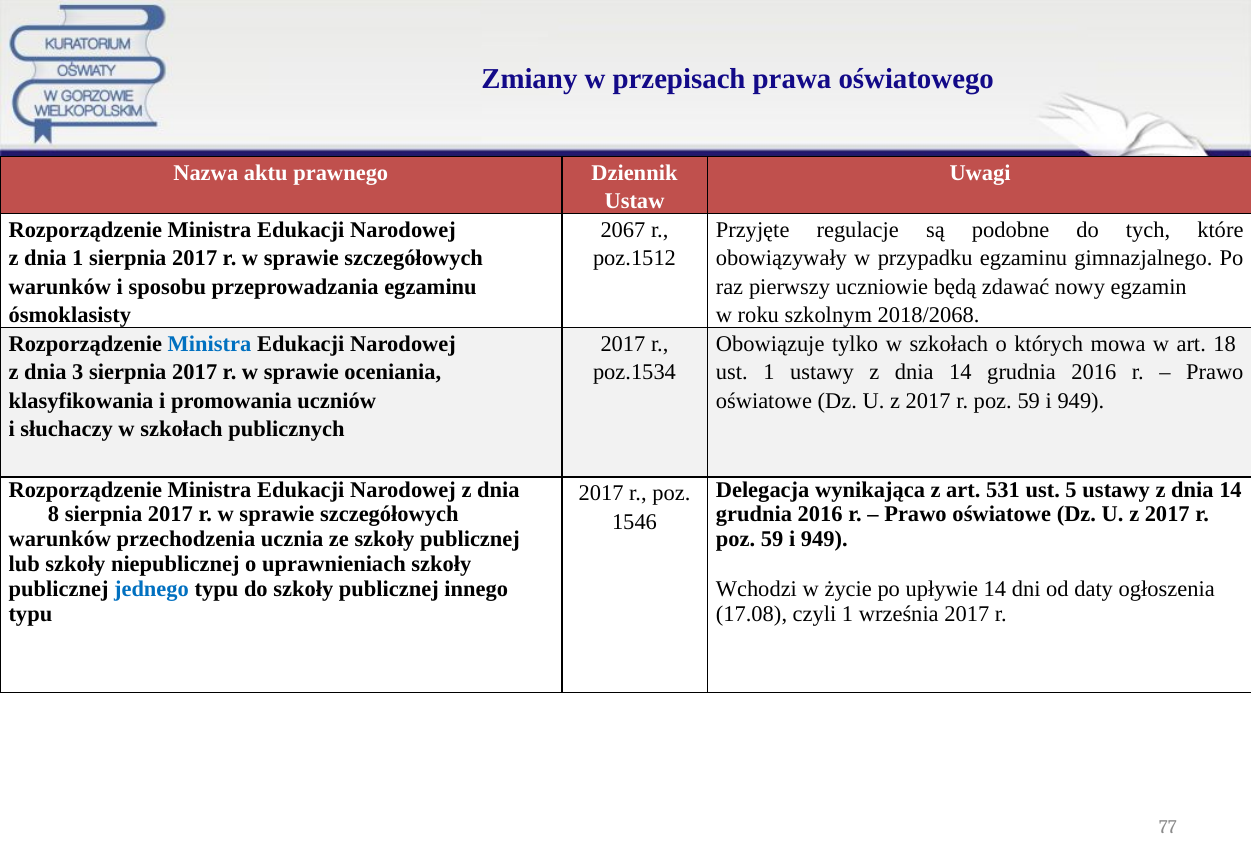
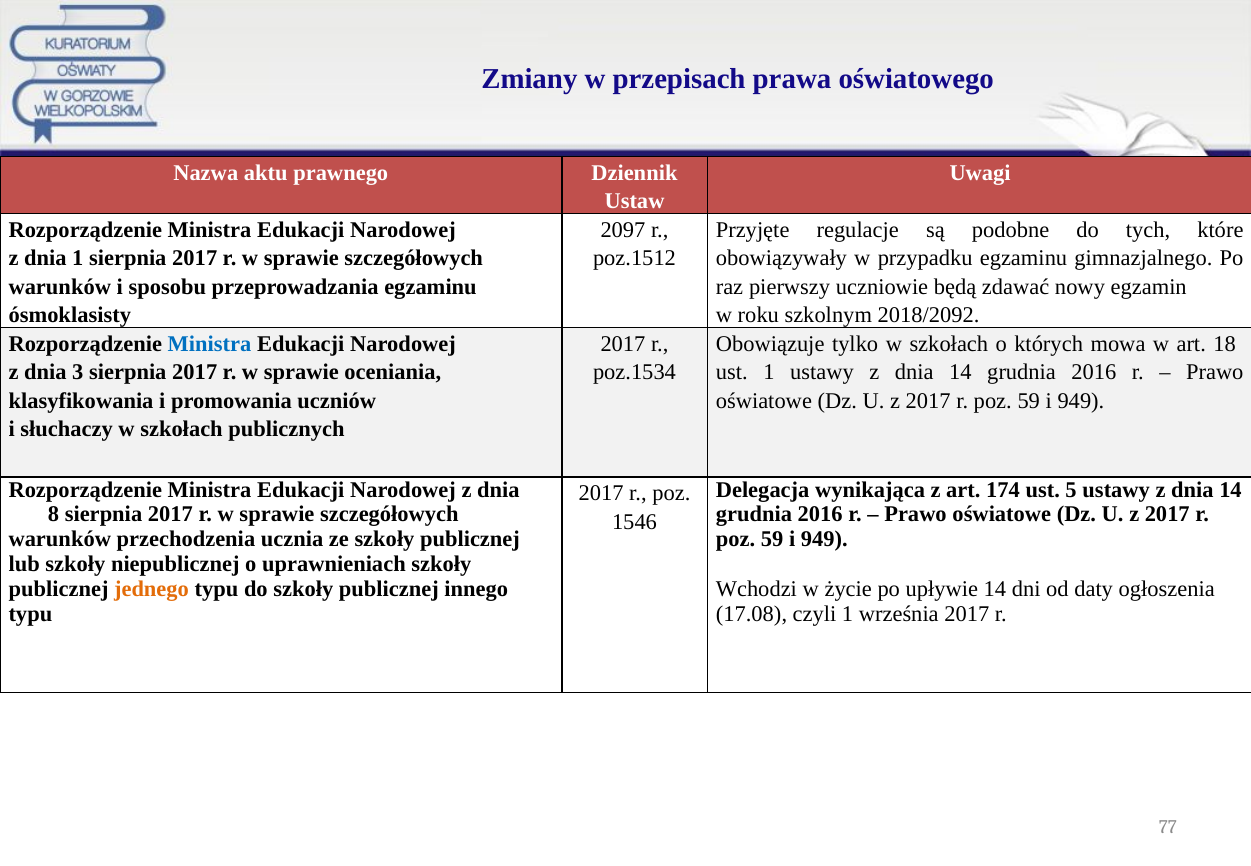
2067: 2067 -> 2097 (623, 230)
2018/2068: 2018/2068 -> 2018/2092 (929, 316)
531: 531 -> 174 (1003, 490)
jednego colour: blue -> orange (151, 589)
